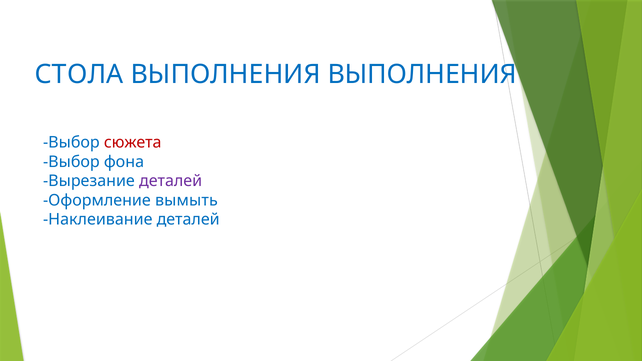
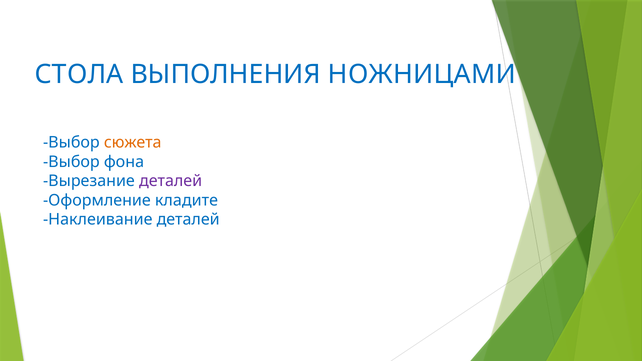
ВЫПОЛНЕНИЯ ВЫПОЛНЕНИЯ: ВЫПОЛНЕНИЯ -> НОЖНИЦАМИ (422, 75)
сюжета colour: red -> orange (133, 143)
вымыть: вымыть -> кладите (186, 200)
